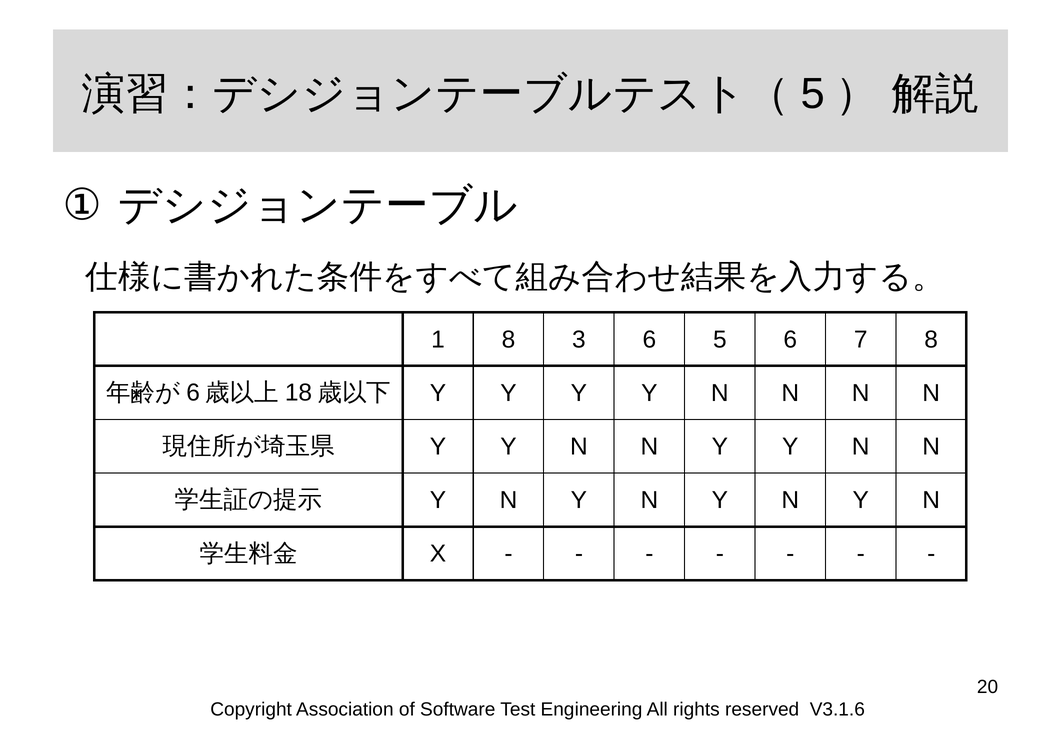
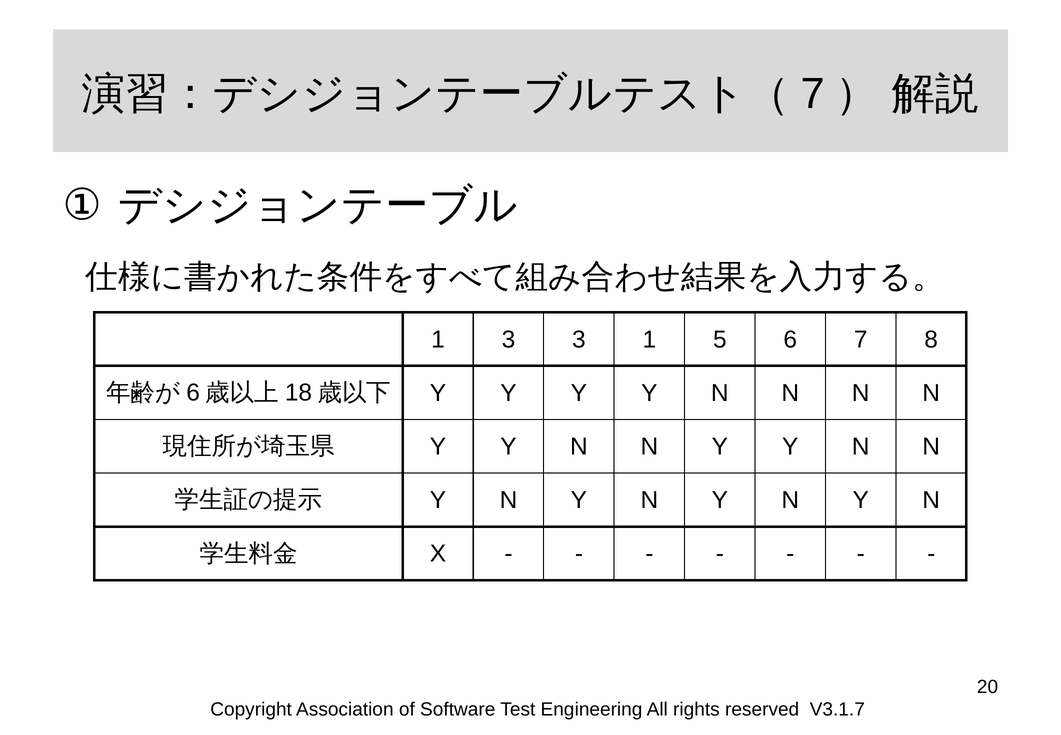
5: 5 -> 7 (813, 94)
1 8: 8 -> 3 (508, 339)
3 6: 6 -> 1 (649, 339)
V3.1.6: V3.1.6 -> V3.1.7 (837, 709)
